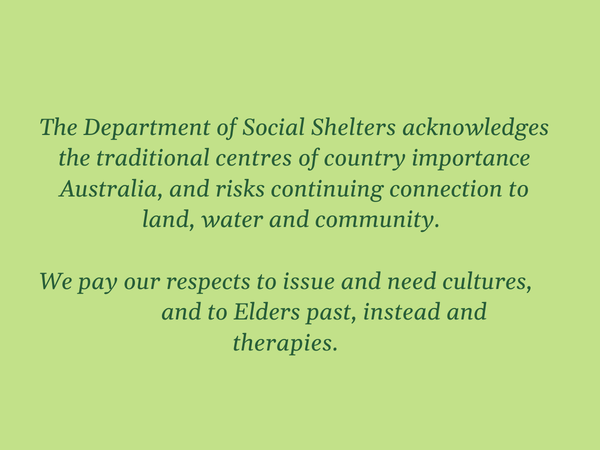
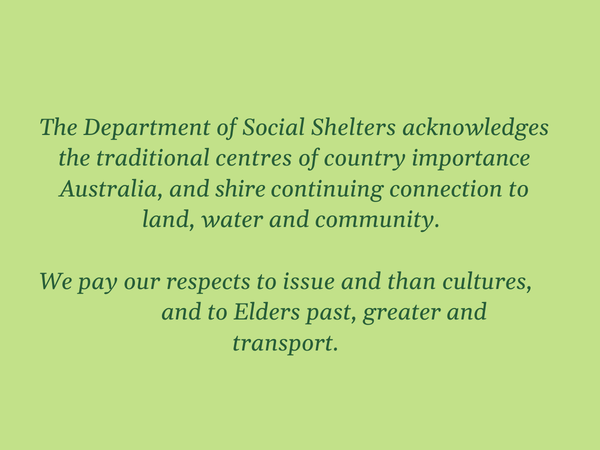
risks: risks -> shire (240, 189)
need: need -> than (412, 281)
instead: instead -> greater (402, 312)
therapies: therapies -> transport (286, 343)
